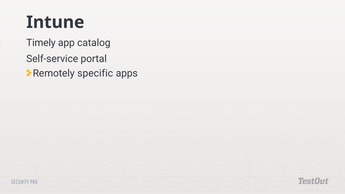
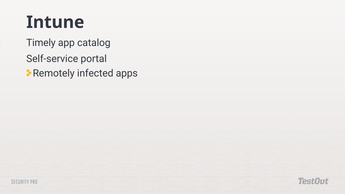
specific: specific -> infected (95, 73)
